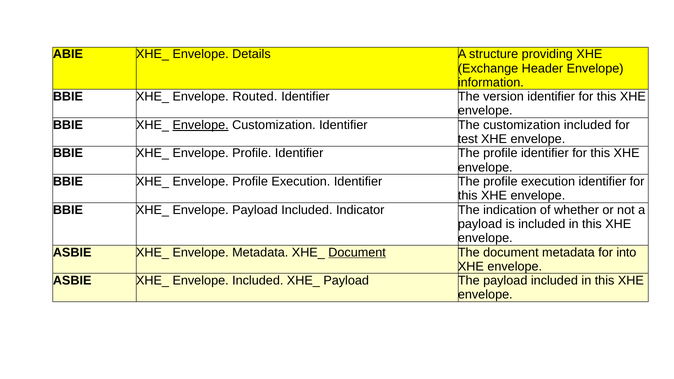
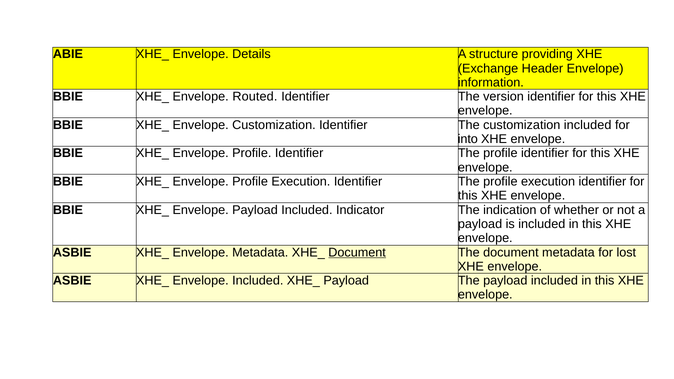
Envelope underline: present -> none (201, 125)
test: test -> into (468, 139)
into: into -> lost (626, 252)
